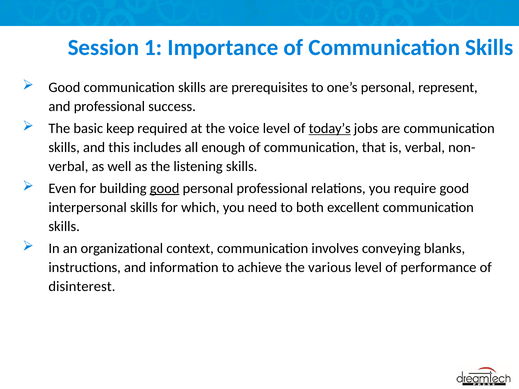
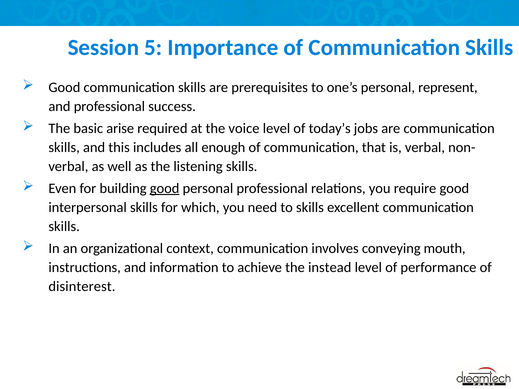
1: 1 -> 5 (153, 48)
keep: keep -> arise (120, 128)
today’s underline: present -> none (330, 128)
to both: both -> skills (310, 208)
blanks: blanks -> mouth (445, 249)
various: various -> instead (330, 268)
